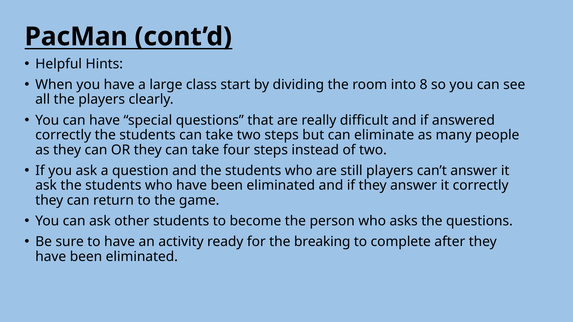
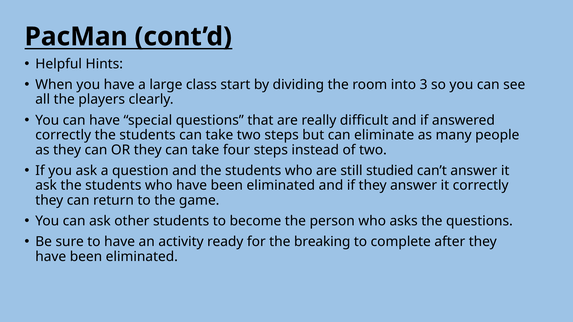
8: 8 -> 3 (424, 85)
still players: players -> studied (390, 171)
